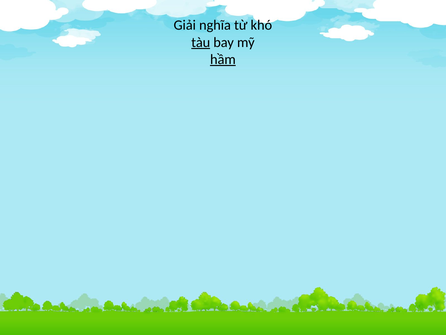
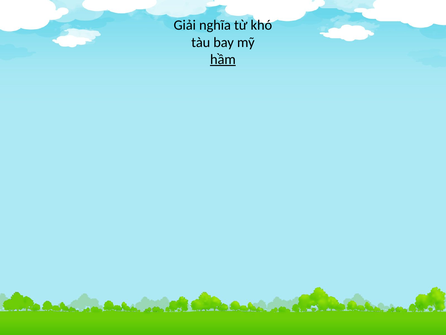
tàu underline: present -> none (201, 42)
